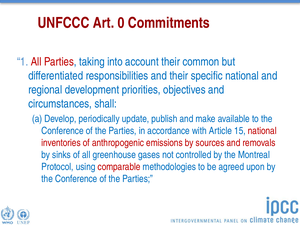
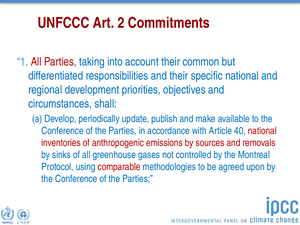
0: 0 -> 2 (121, 23)
15: 15 -> 40 (240, 131)
